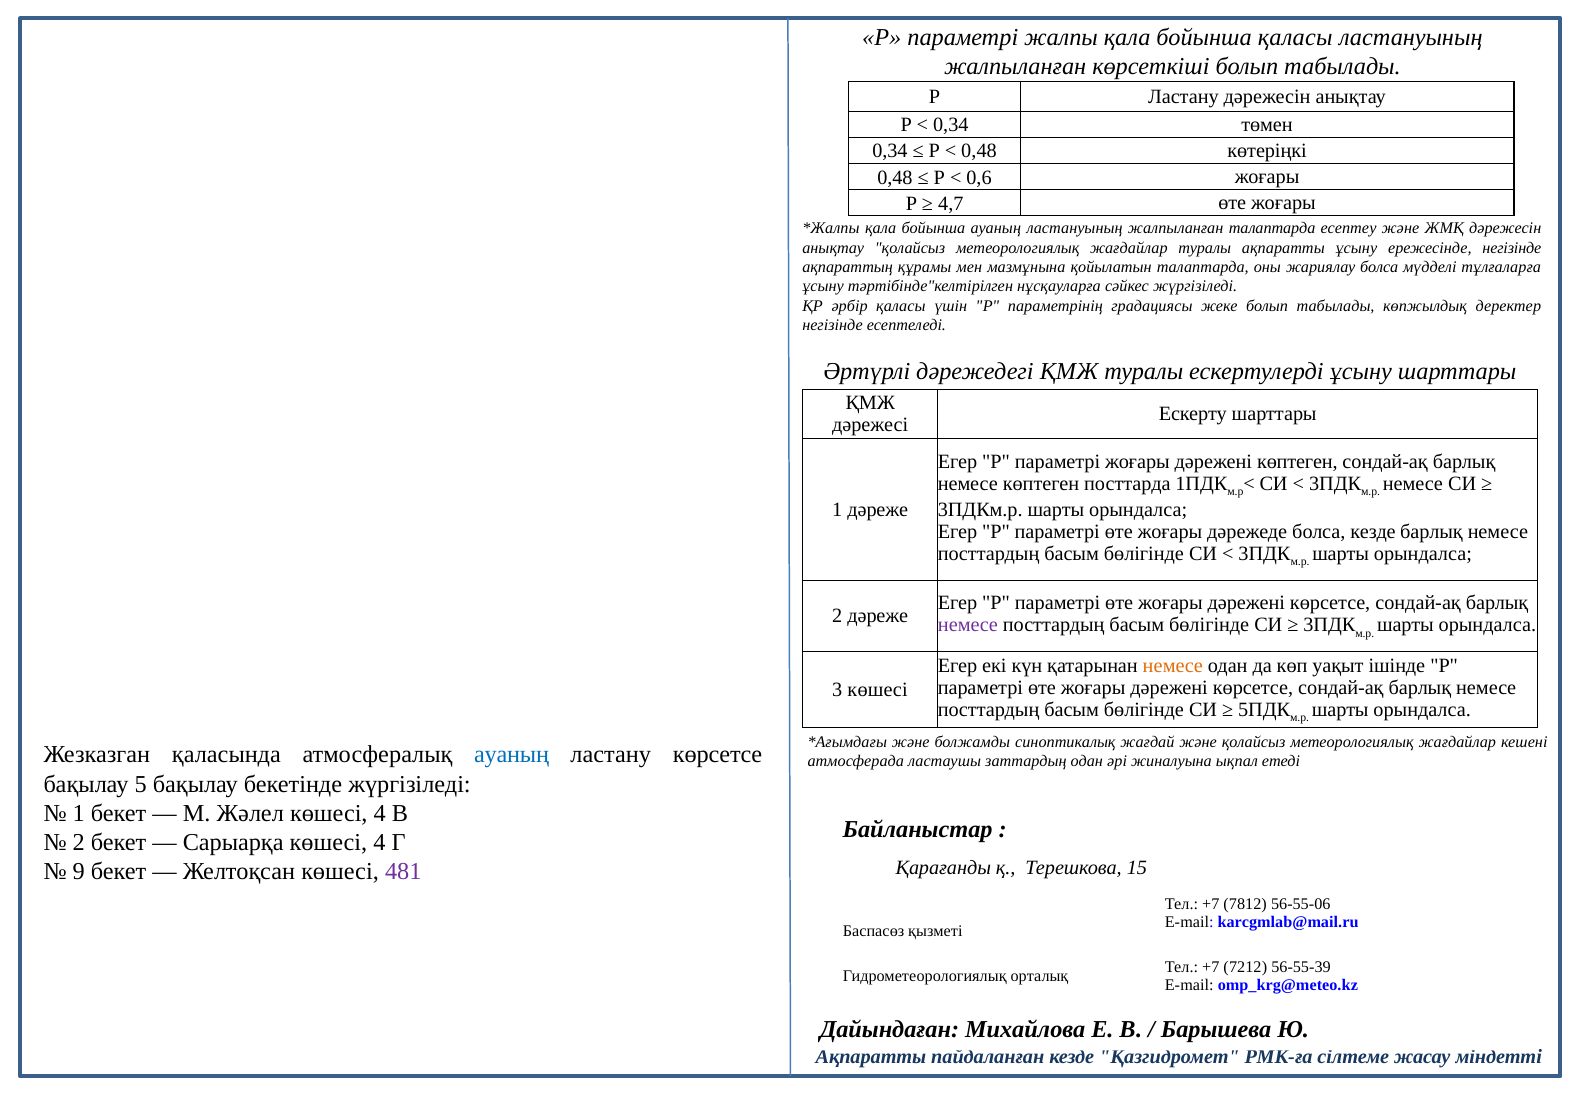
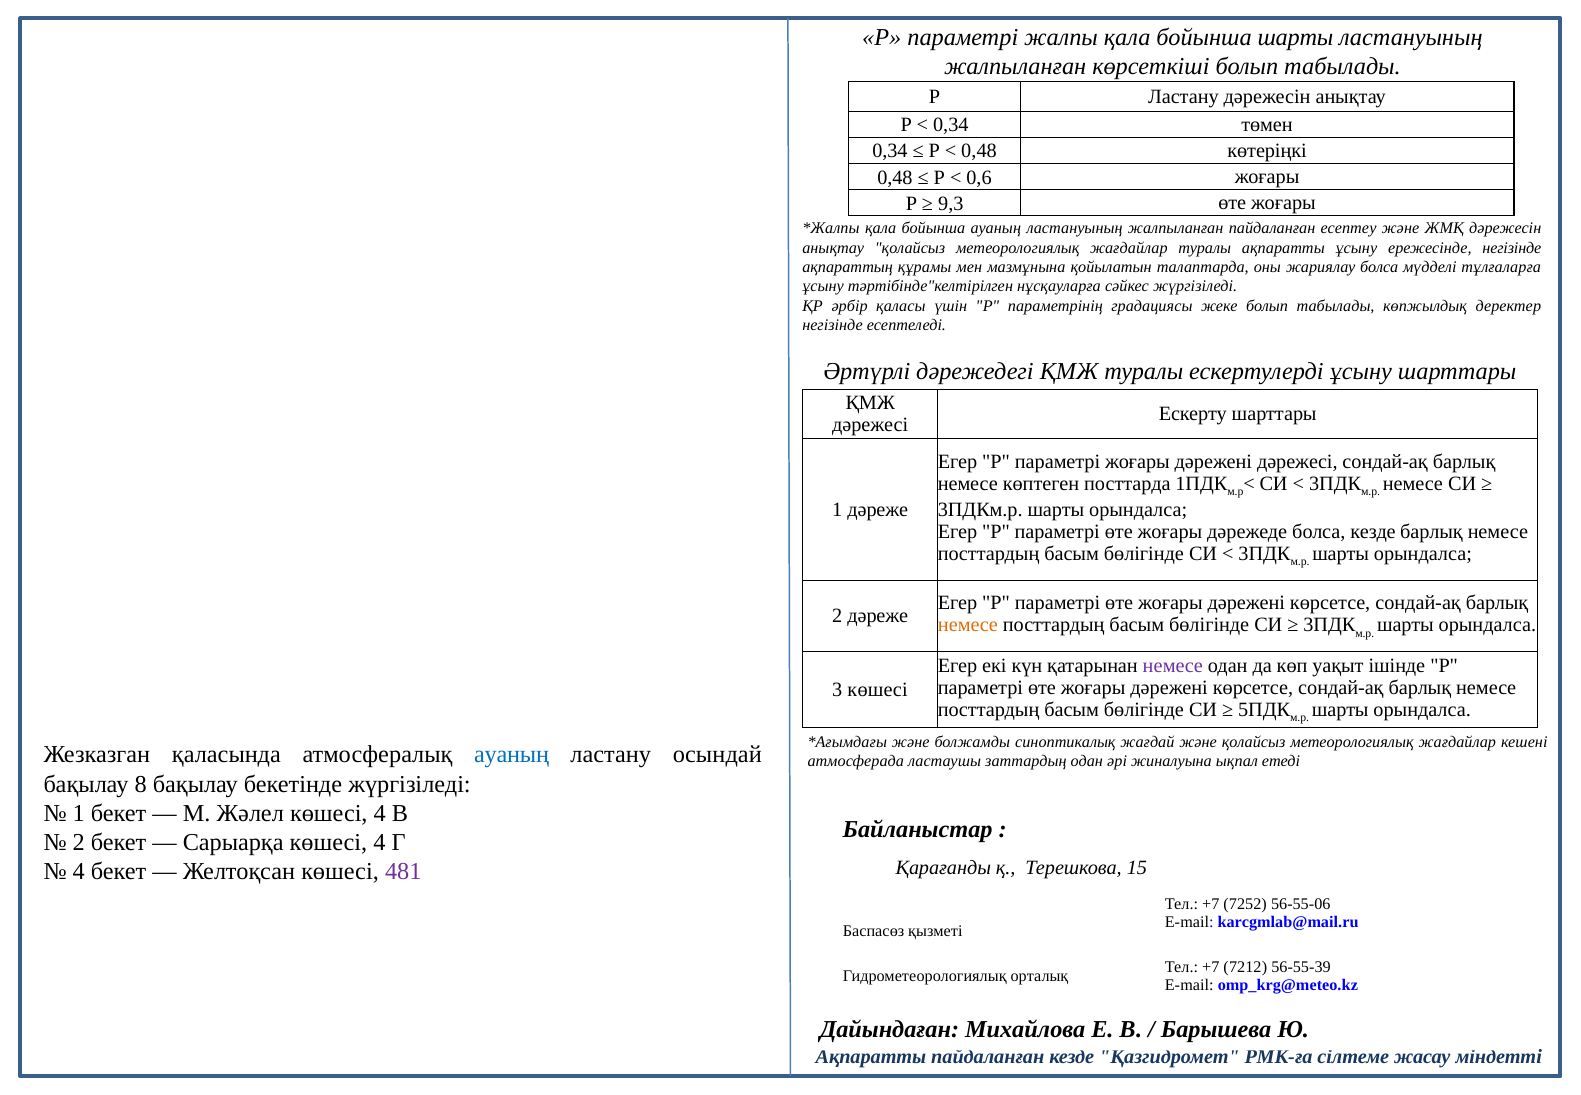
бойынша қаласы: қаласы -> шарты (1295, 37)
4,7: 4,7 -> 9,3 (951, 203)
жалпыланған талаптарда: талаптарда -> пайдаланған (1272, 228)
дәрежені көптеген: көптеген -> дәрежесі (1297, 461)
немесе colour: purple -> orange (968, 625)
немесе colour: orange -> purple (1173, 665)
ластану көрсетсе: көрсетсе -> осындай (717, 755)
5: 5 -> 8 (141, 784)
9: 9 -> 4 (79, 871)
7812: 7812 -> 7252 (1245, 904)
